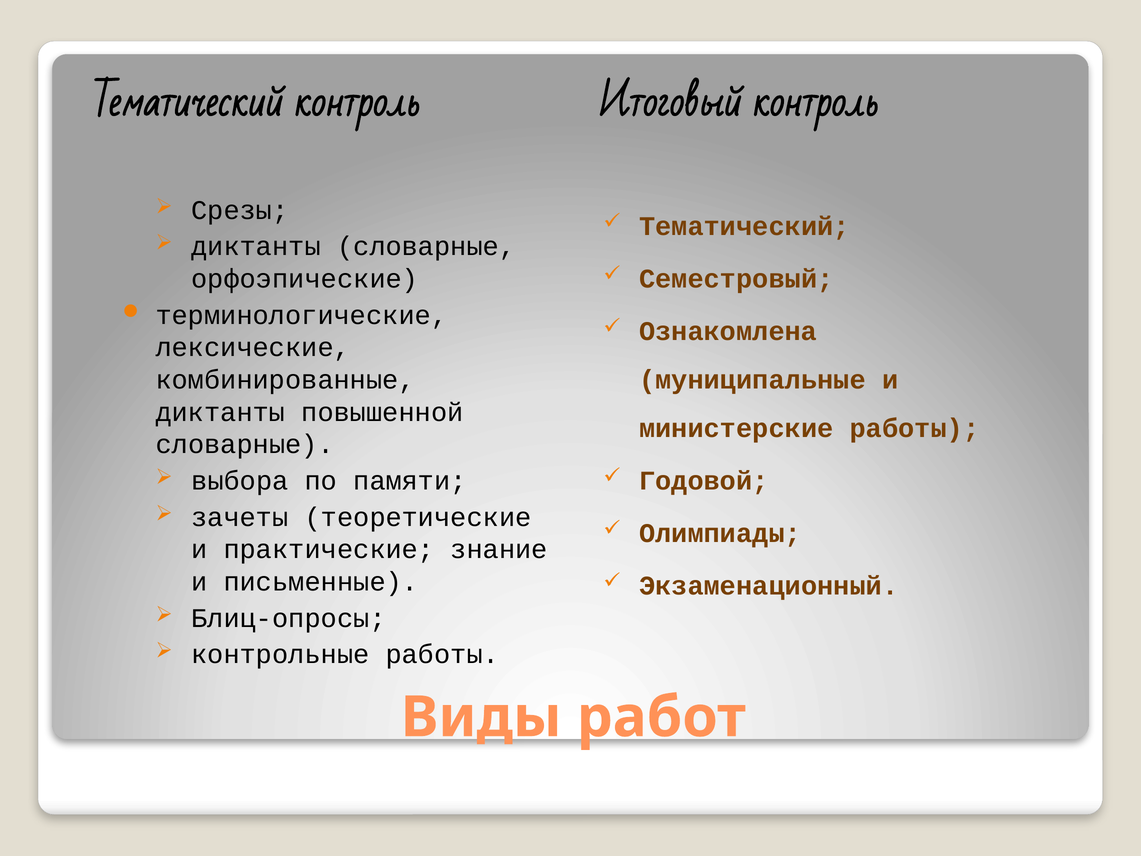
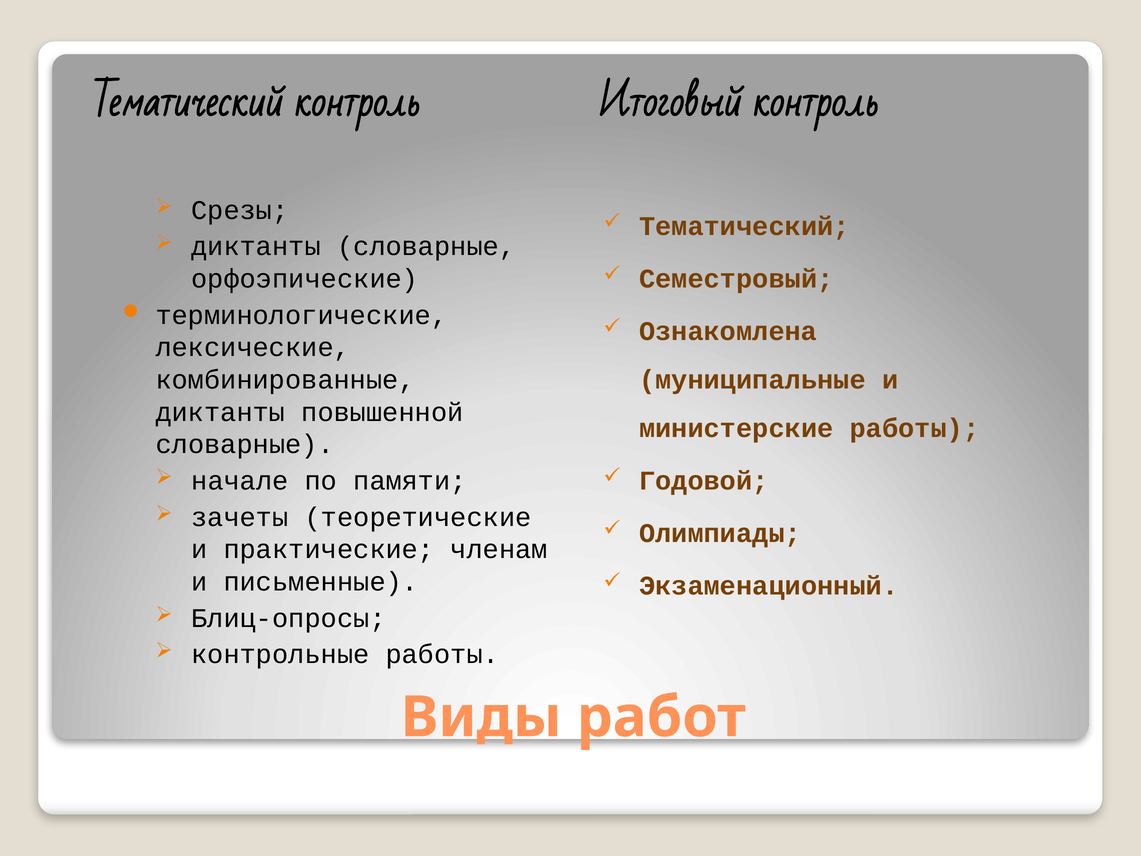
выбора: выбора -> начале (240, 481)
знание: знание -> членам (499, 549)
